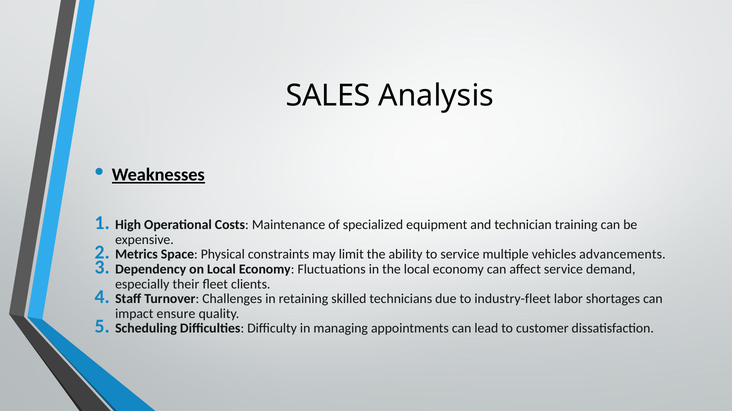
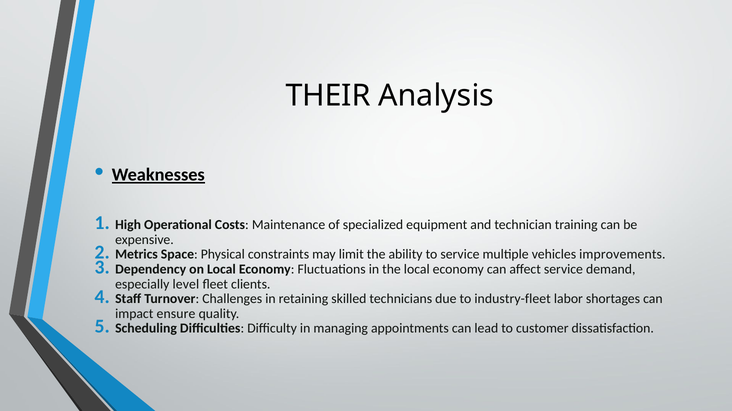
SALES: SALES -> THEIR (328, 96)
advancements: advancements -> improvements (622, 255)
their: their -> level (186, 285)
